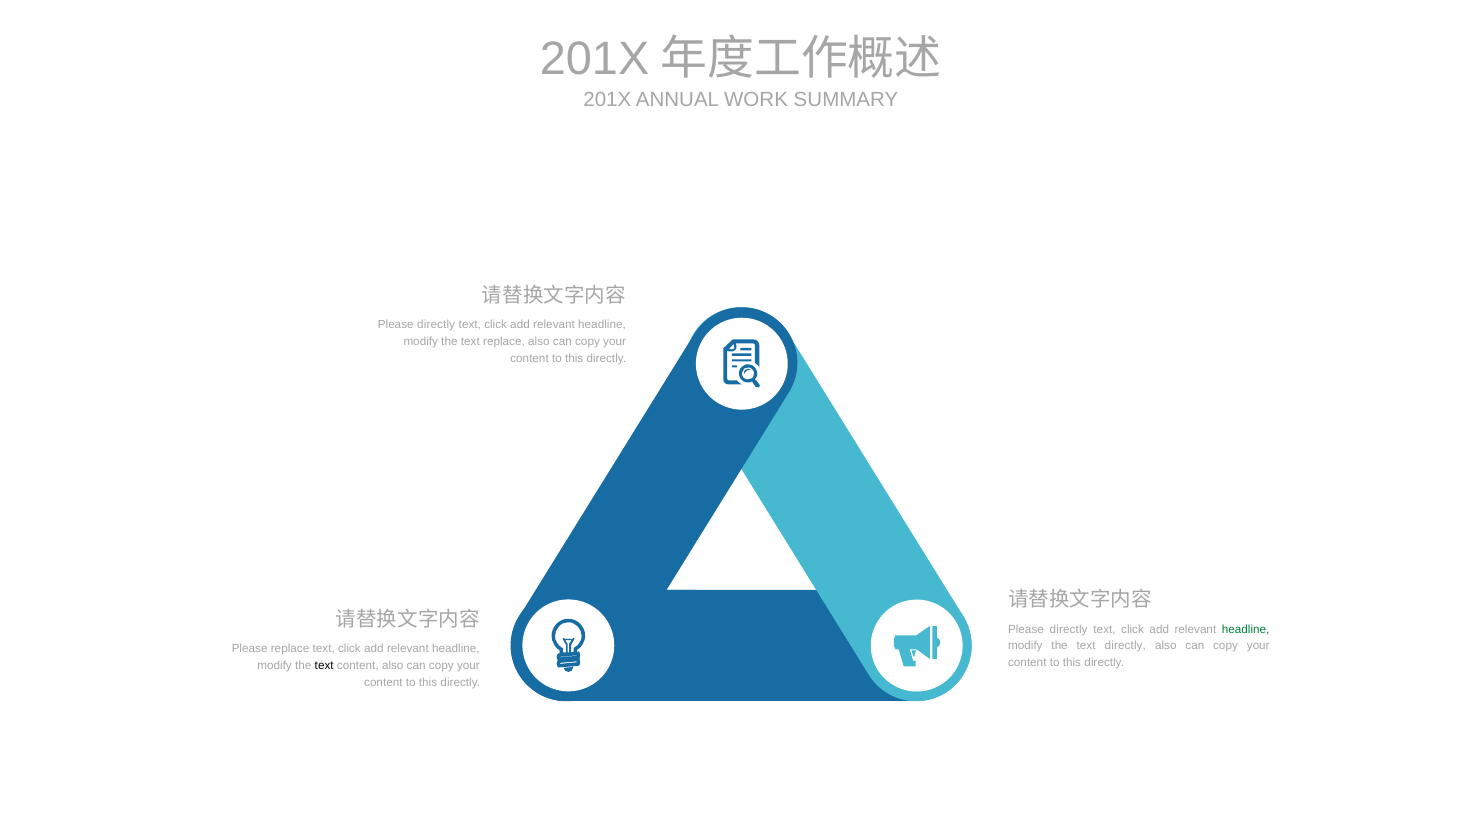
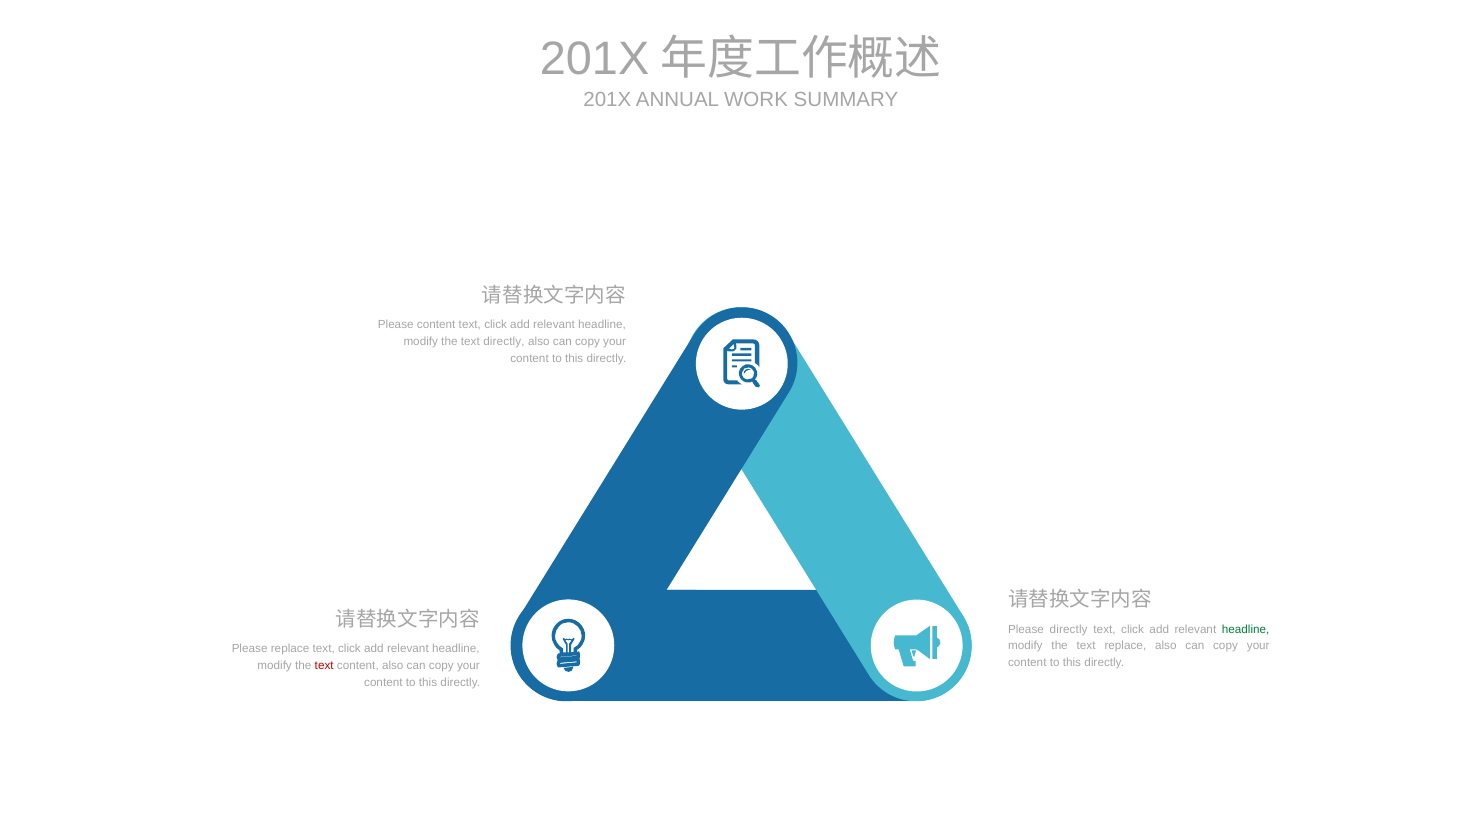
directly: directly -> content (436, 324)
text replace: replace -> directly (504, 341)
text directly: directly -> replace (1125, 646)
text colour: black -> red (324, 665)
